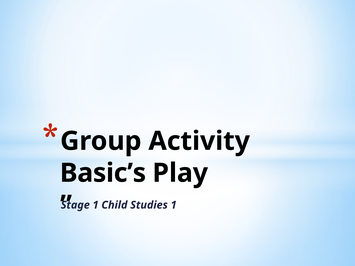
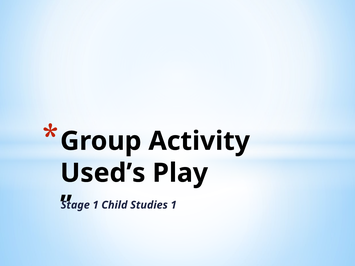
Basic’s: Basic’s -> Used’s (103, 173)
